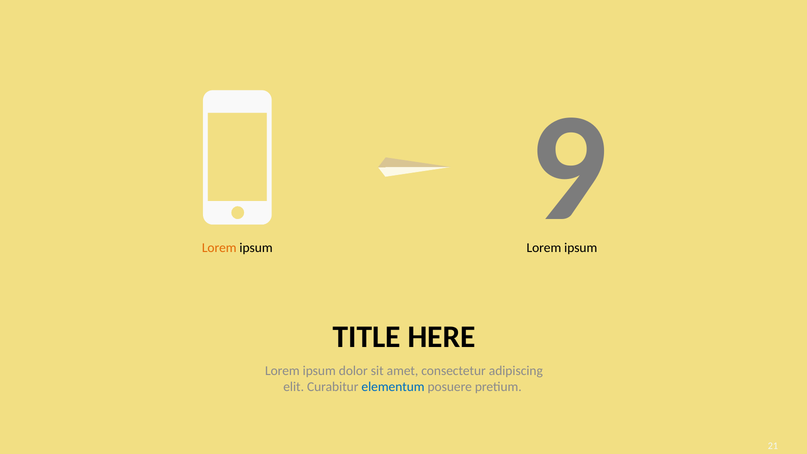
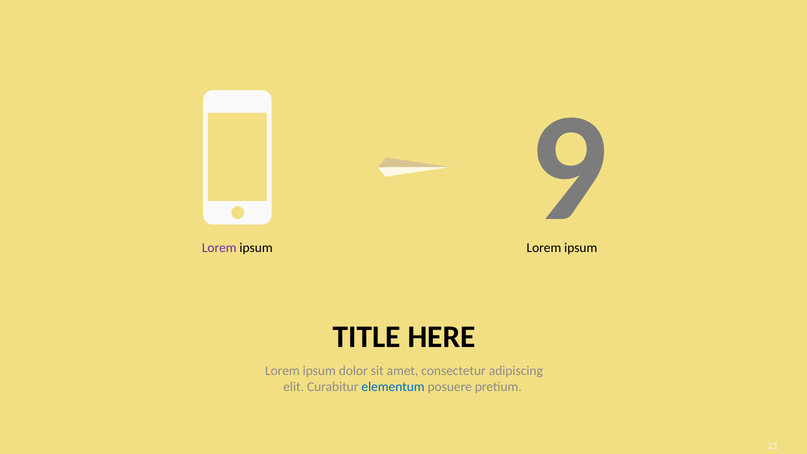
Lorem colour: orange -> purple (219, 248)
